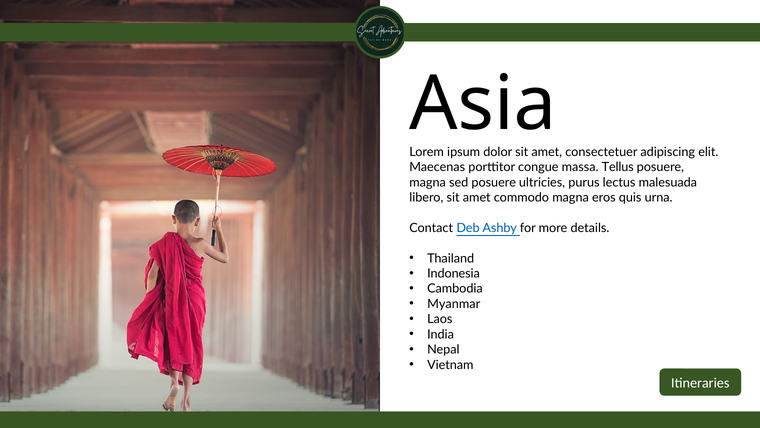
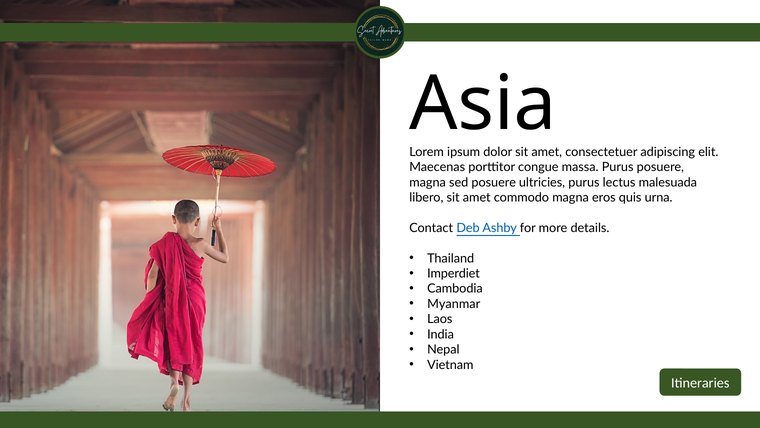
massa Tellus: Tellus -> Purus (618, 167)
Indonesia: Indonesia -> Imperdiet (453, 273)
